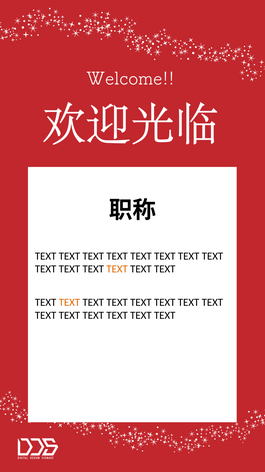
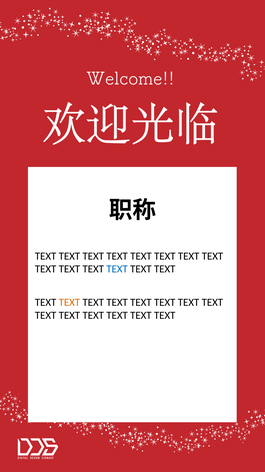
TEXT colour: orange -> blue (117, 269)
